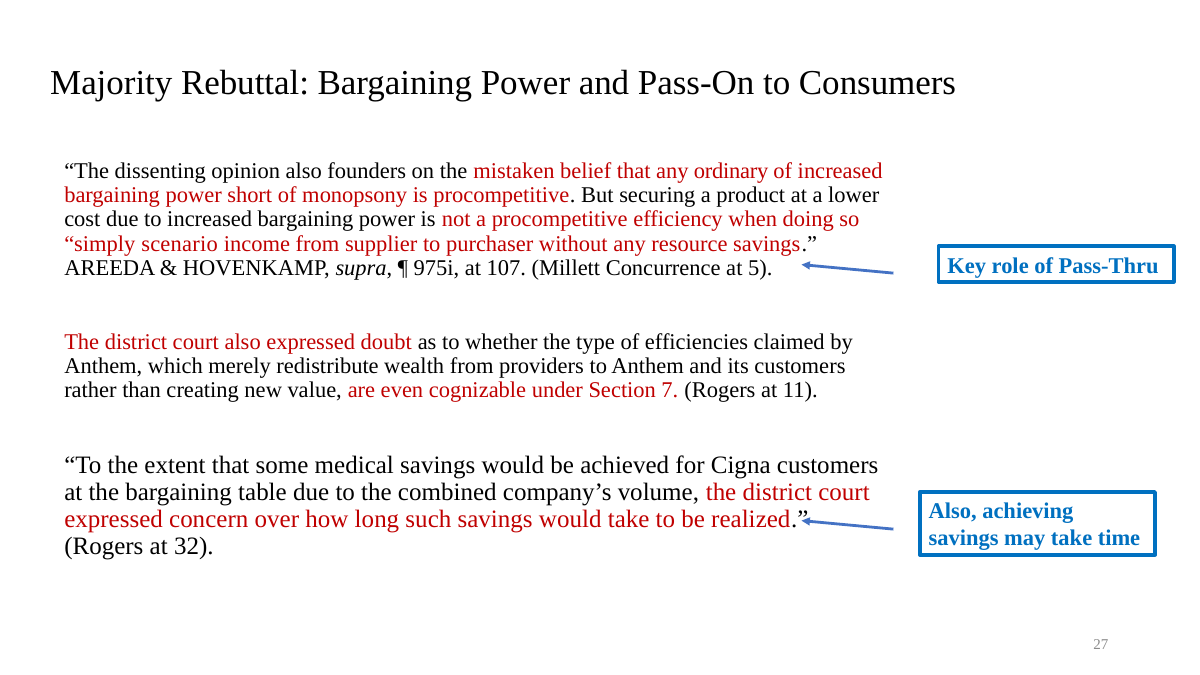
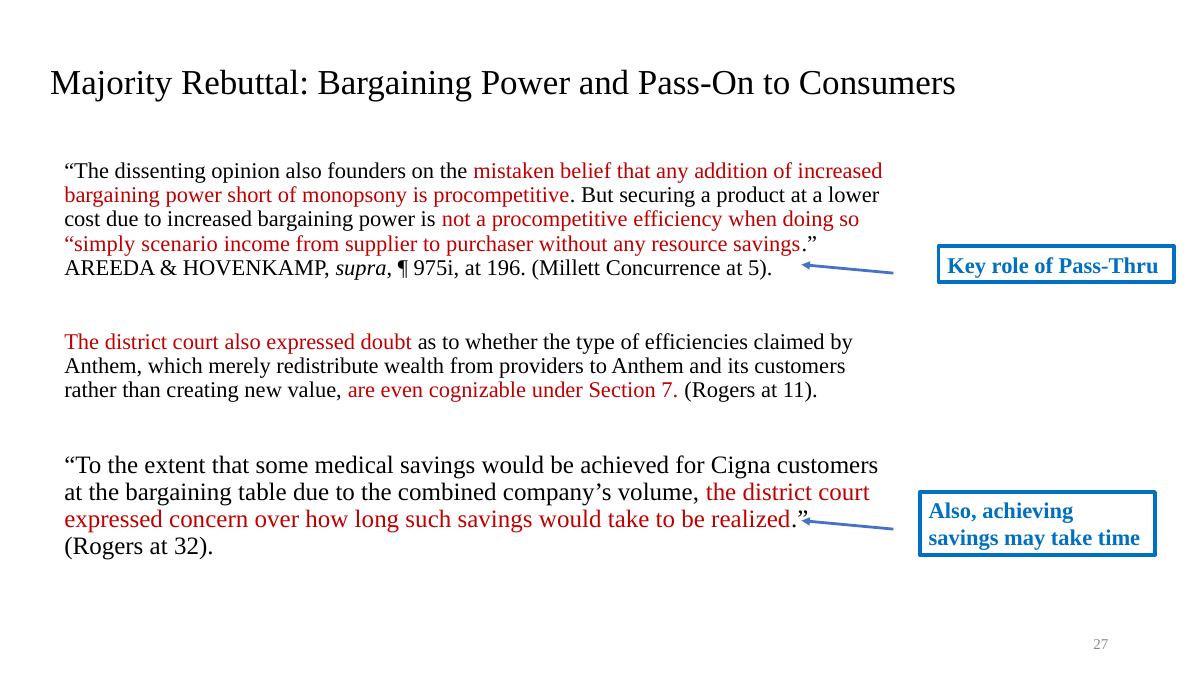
ordinary: ordinary -> addition (731, 171)
107: 107 -> 196 (506, 268)
